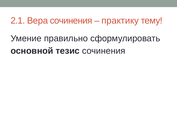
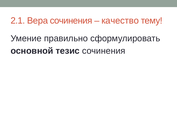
практику: практику -> качество (120, 21)
